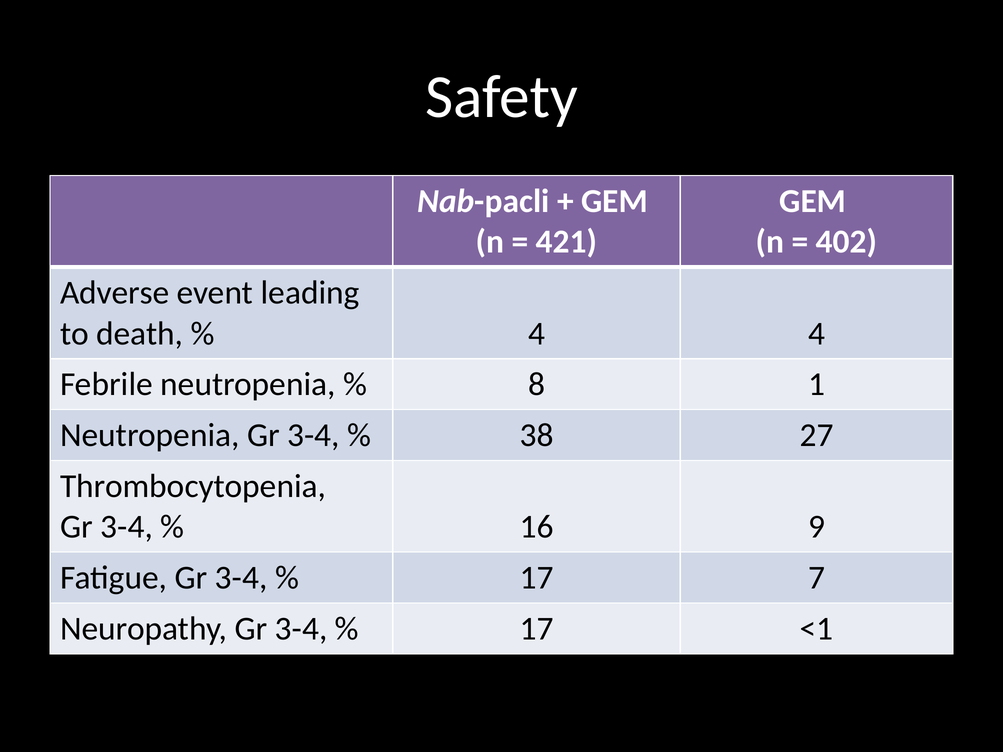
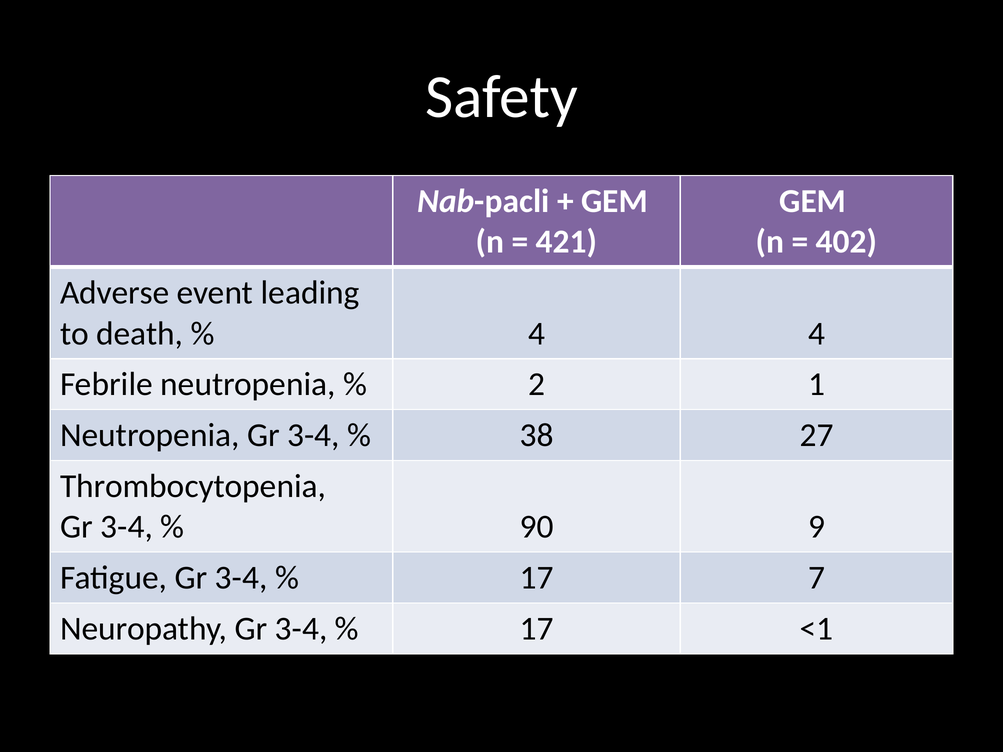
8: 8 -> 2 (537, 385)
16: 16 -> 90 (537, 527)
